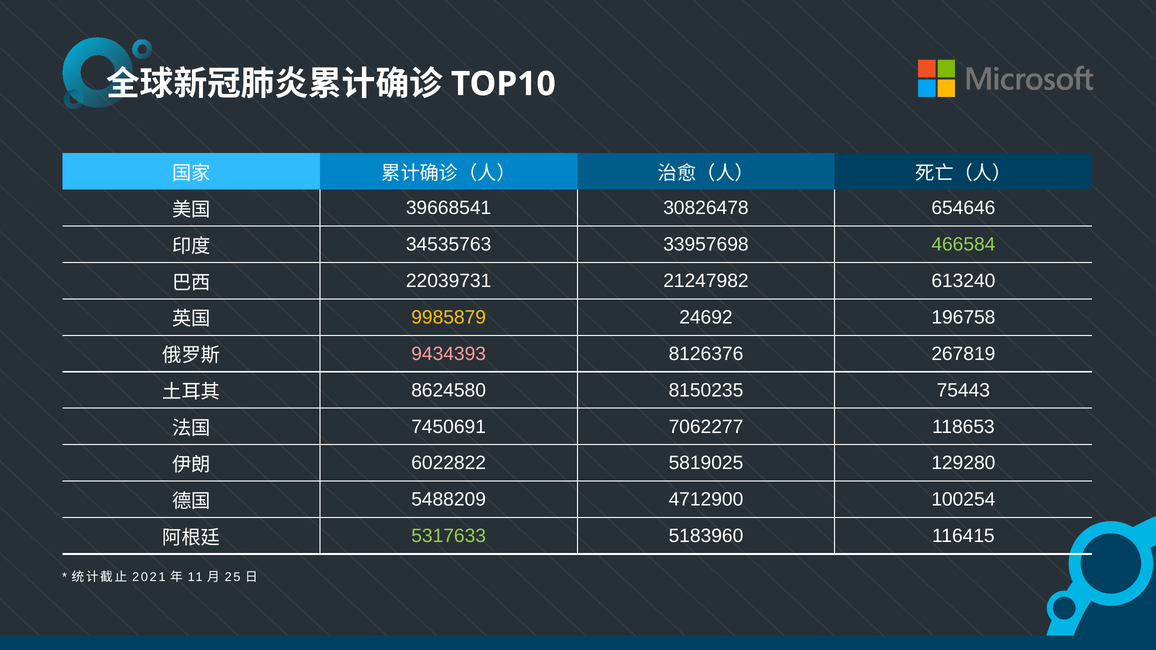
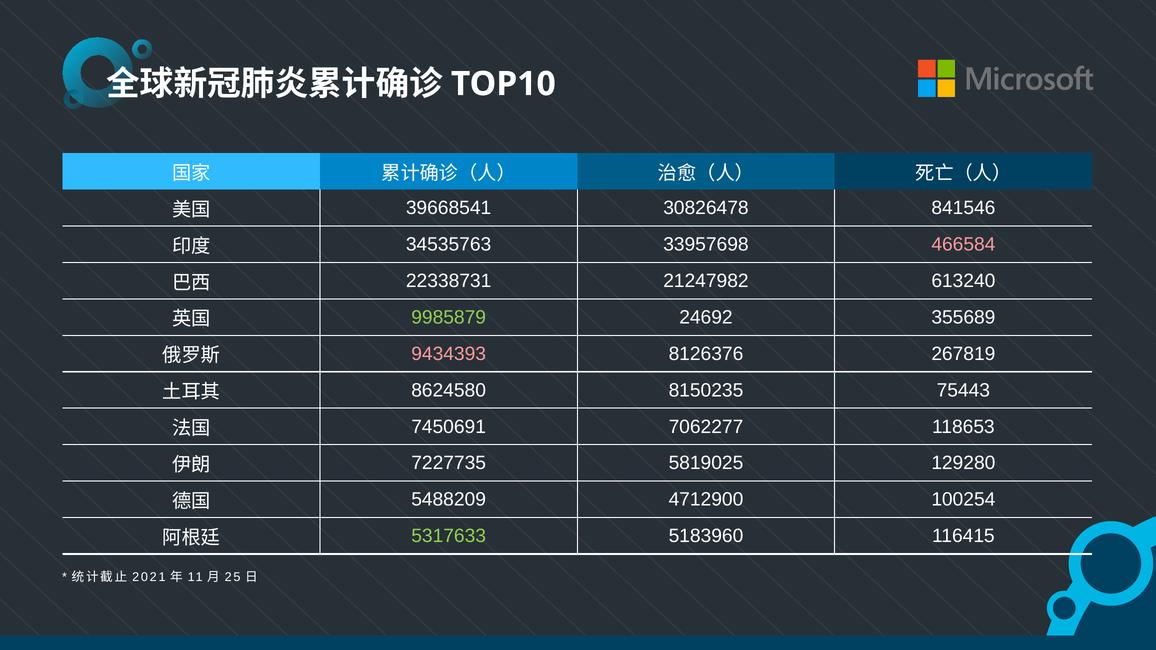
654646: 654646 -> 841546 (963, 208)
466584 colour: light green -> pink (963, 245)
22039731: 22039731 -> 22338731 (449, 281)
9985879 colour: yellow -> light green (449, 317)
196758: 196758 -> 355689 (963, 317)
6022822: 6022822 -> 7227735 (449, 463)
